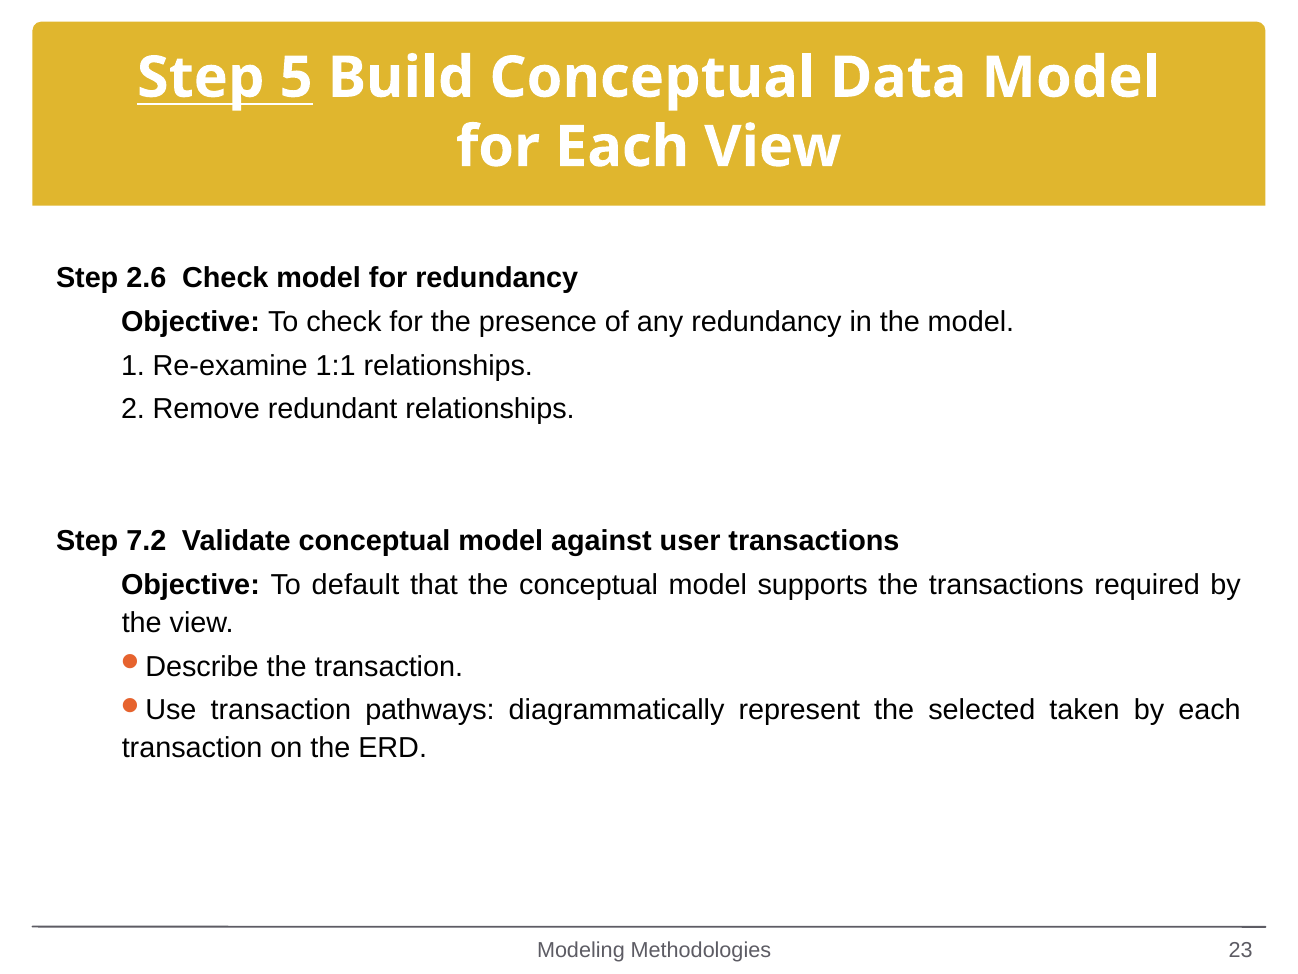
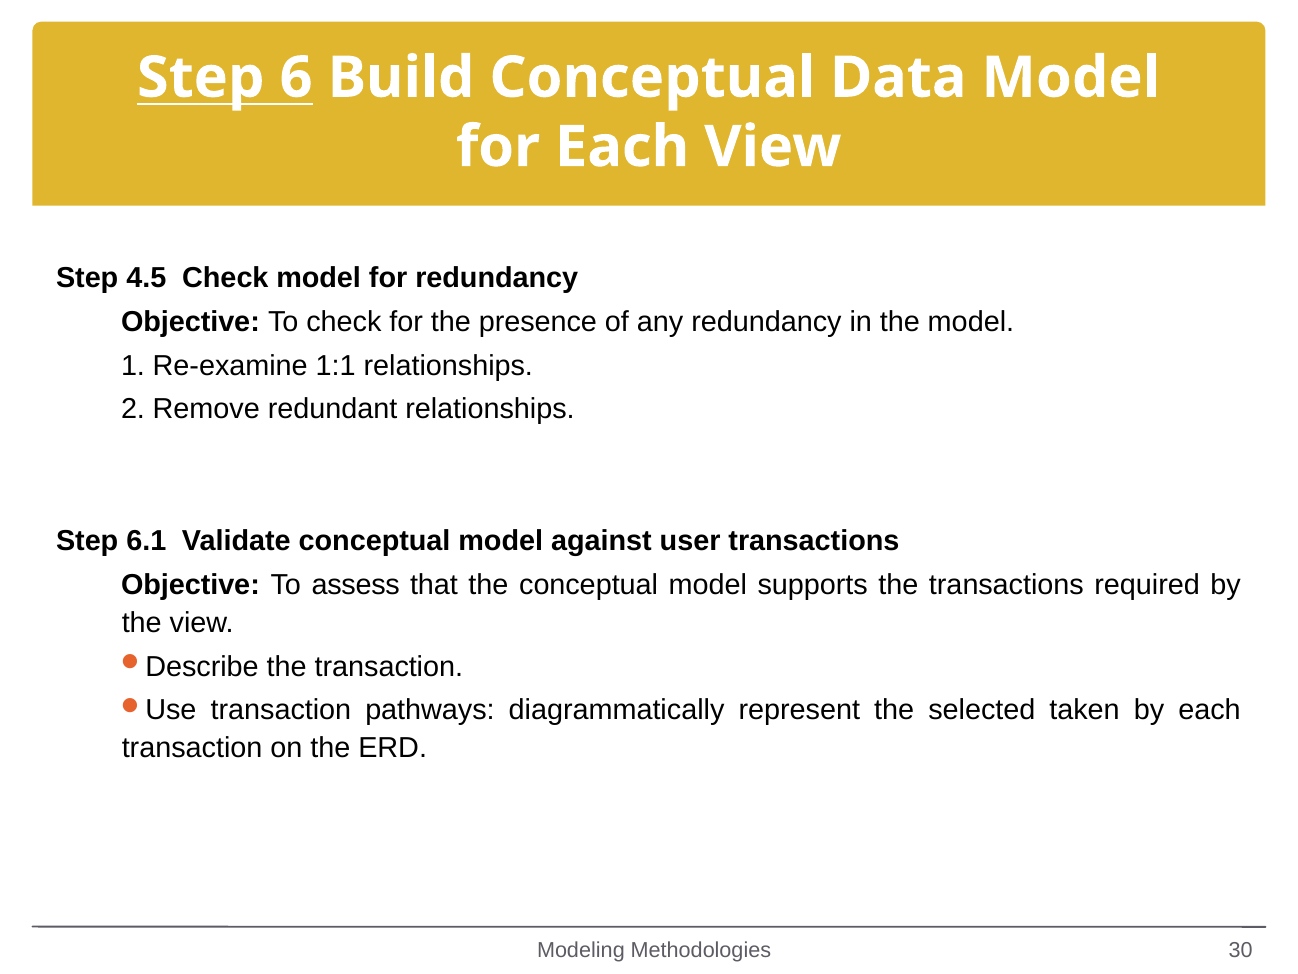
5: 5 -> 6 (296, 78)
2.6: 2.6 -> 4.5 (146, 278)
7.2: 7.2 -> 6.1 (146, 541)
default: default -> assess (356, 584)
23: 23 -> 30 (1241, 950)
